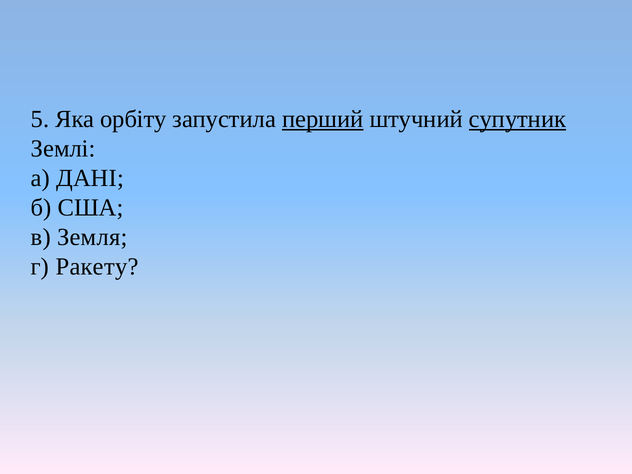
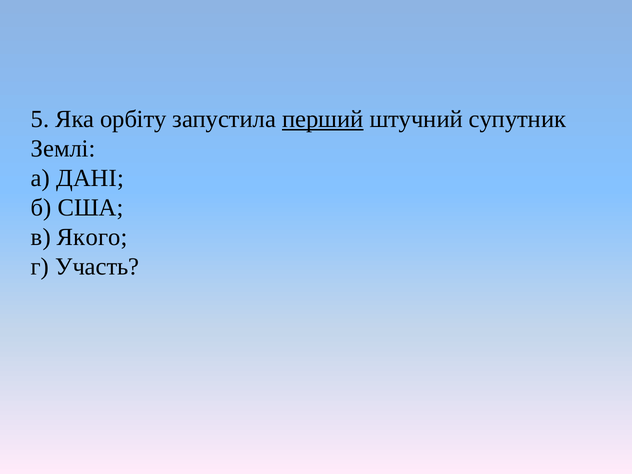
супутник underline: present -> none (518, 119)
Земля: Земля -> Якого (92, 237)
Ракету: Ракету -> Участь (97, 267)
